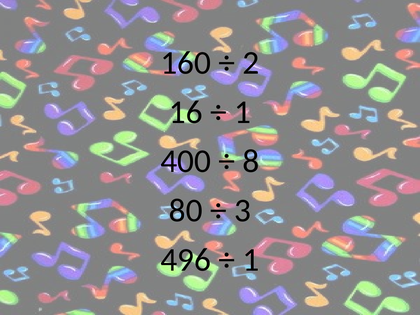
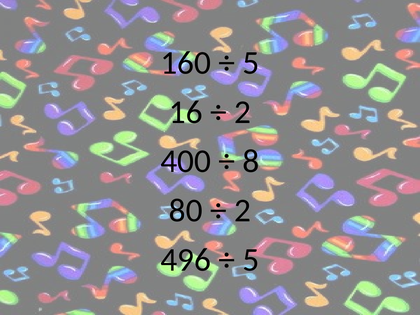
2: 2 -> 5 (251, 63)
1: 1 -> 2 (242, 112)
3: 3 -> 2 (242, 211)
1: 1 -> 5 (251, 260)
